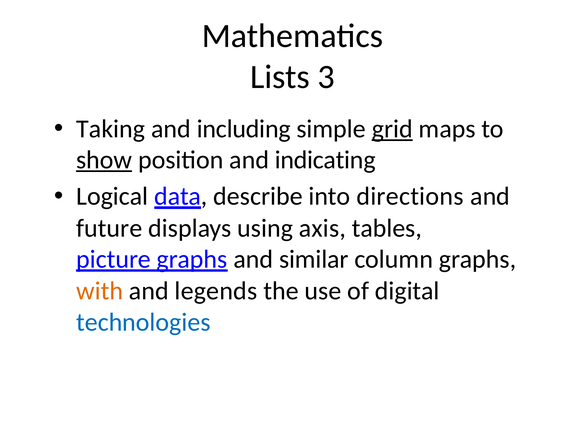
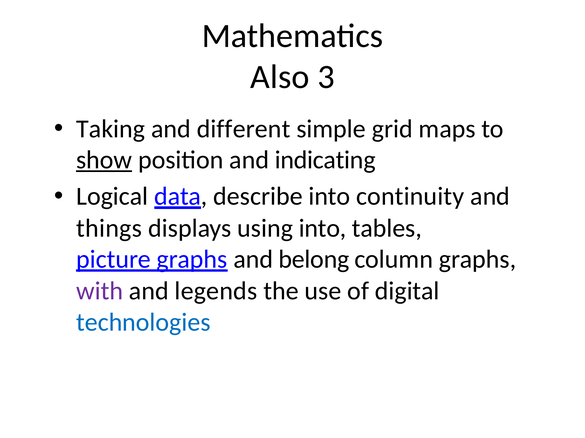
Lists: Lists -> Also (280, 77)
including: including -> different (244, 129)
grid underline: present -> none (392, 129)
directions: directions -> continuity (410, 197)
future: future -> things (109, 229)
using axis: axis -> into (323, 229)
similar: similar -> belong (314, 260)
with colour: orange -> purple (100, 292)
